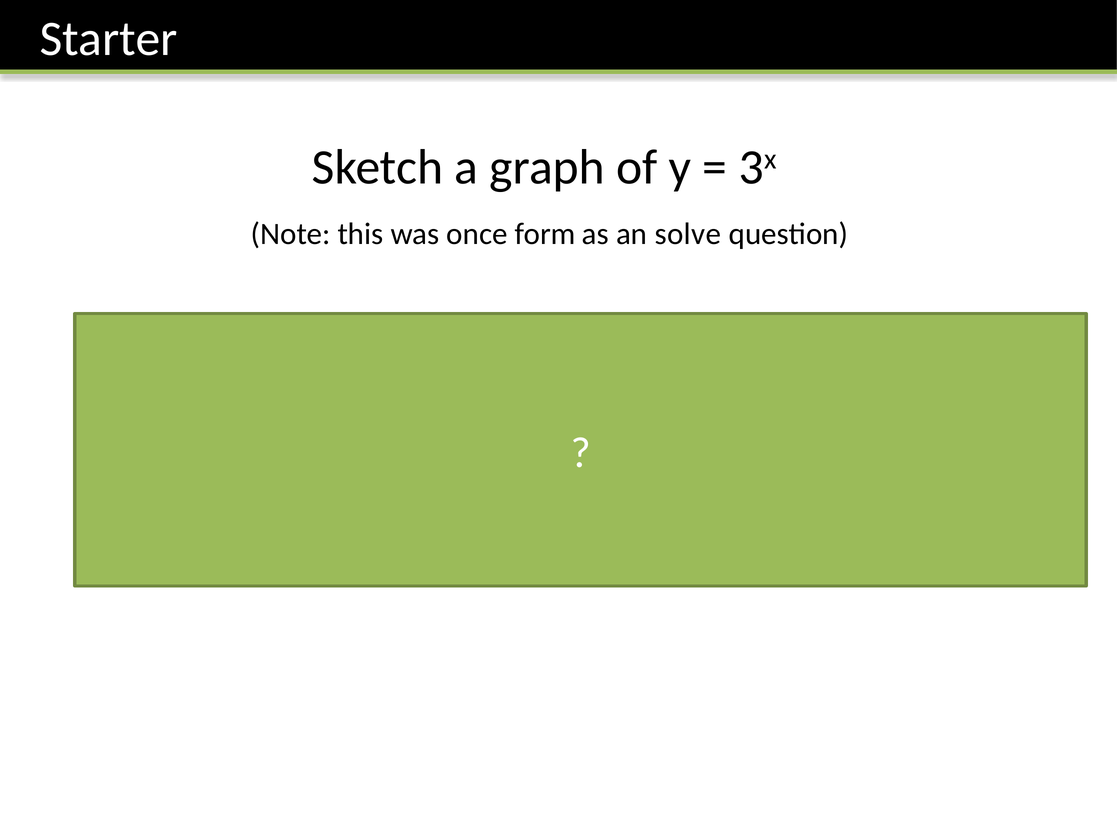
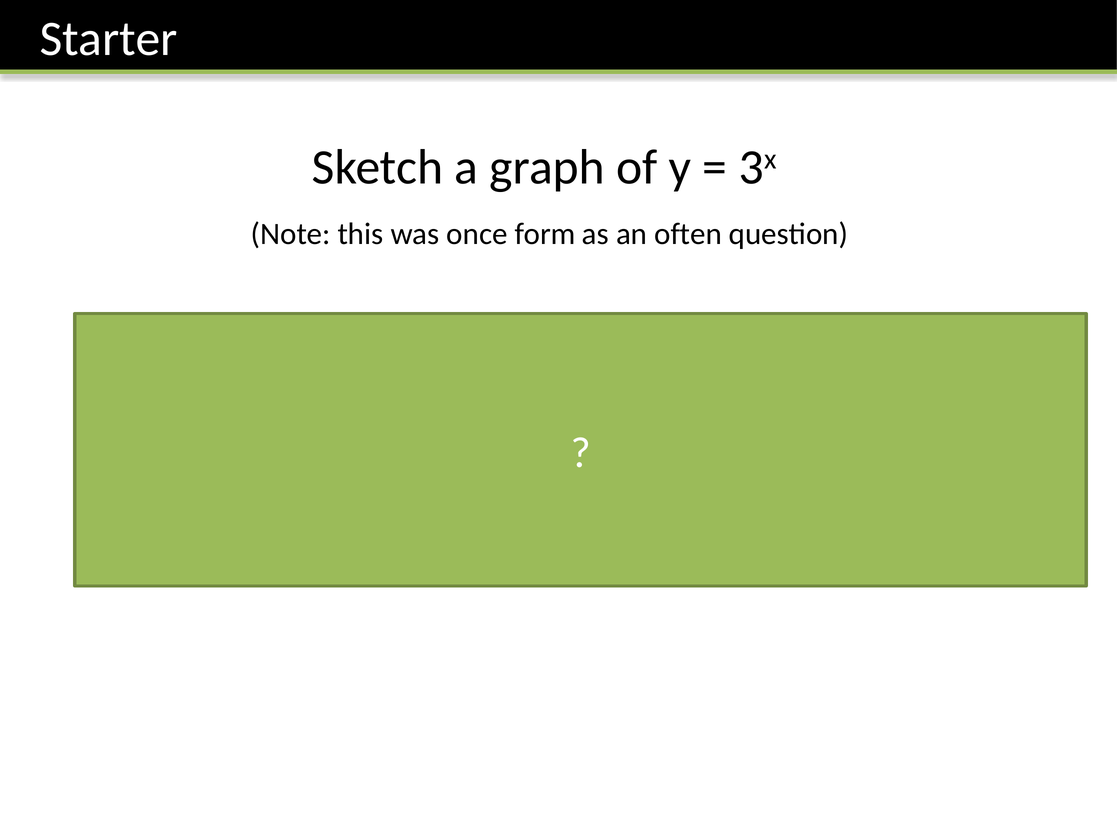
solve: solve -> often (688, 234)
